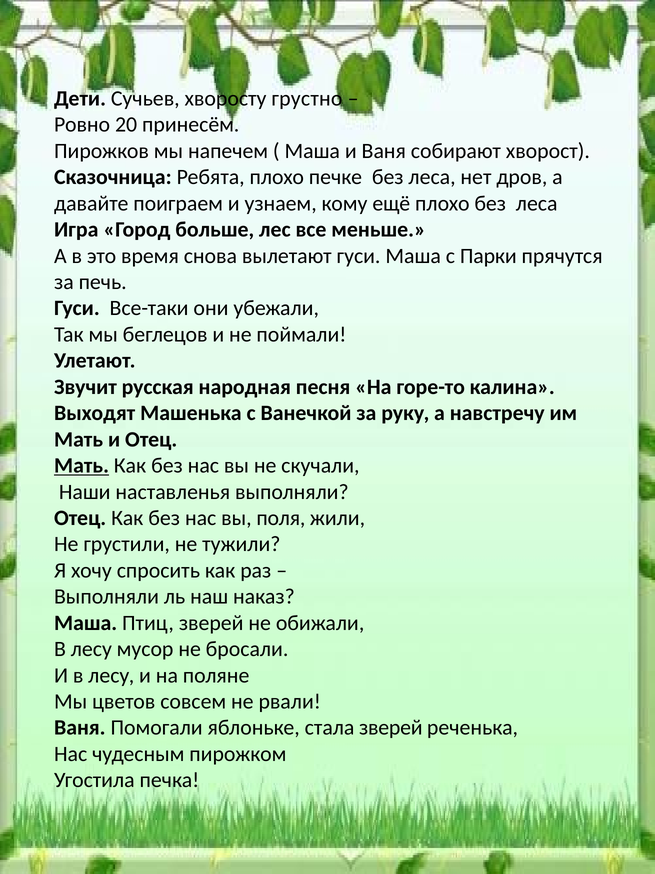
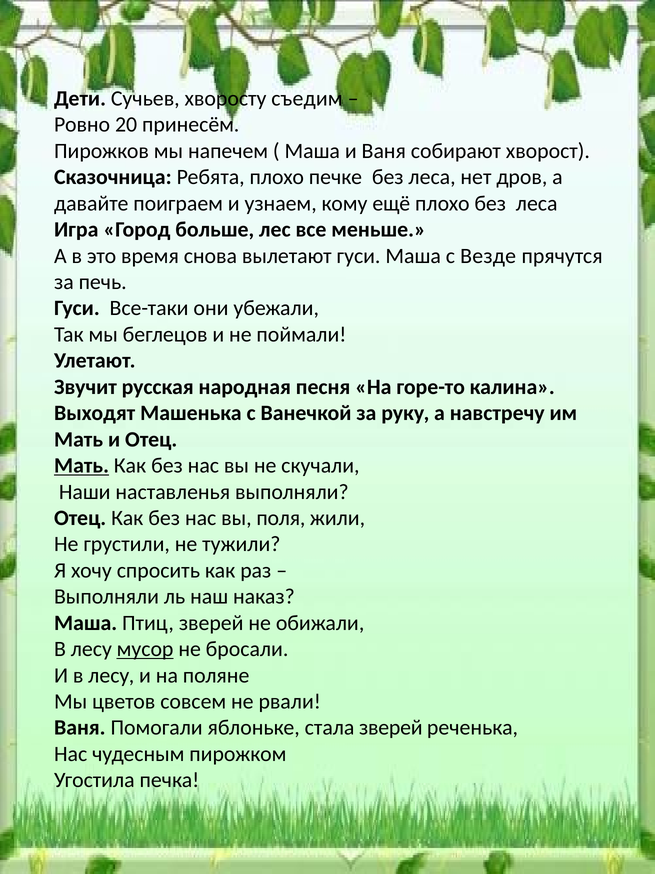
грустно: грустно -> съедим (307, 98)
Парки: Парки -> Везде (488, 256)
мусор underline: none -> present (145, 649)
